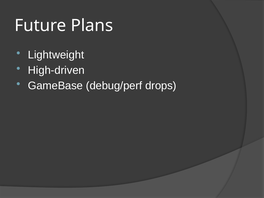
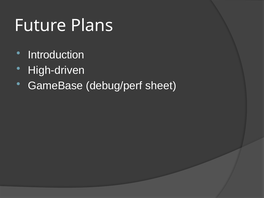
Lightweight: Lightweight -> Introduction (56, 55)
drops: drops -> sheet (161, 86)
